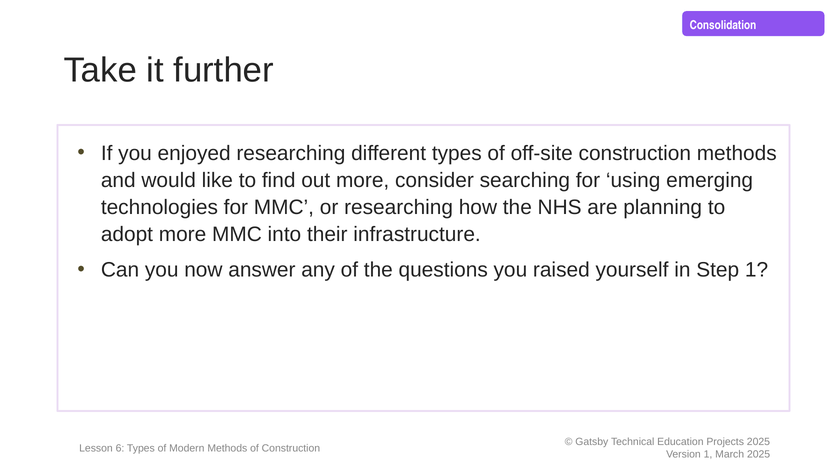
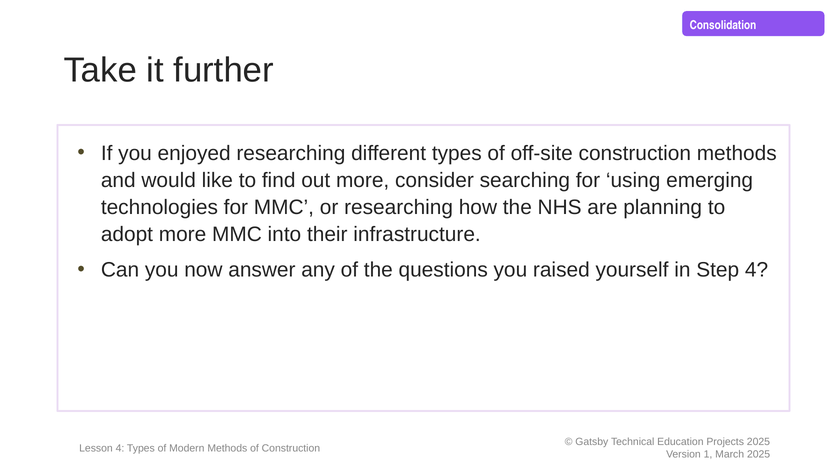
Step 1: 1 -> 4 (757, 270)
Lesson 6: 6 -> 4 (120, 448)
